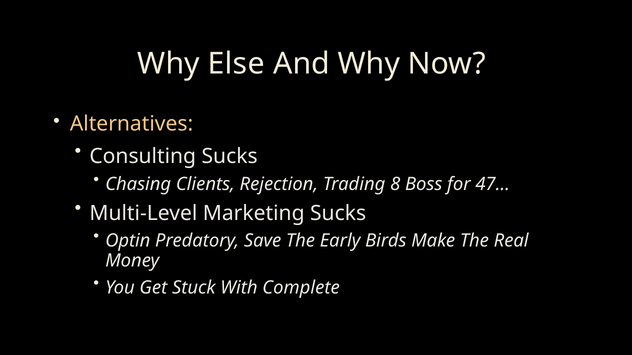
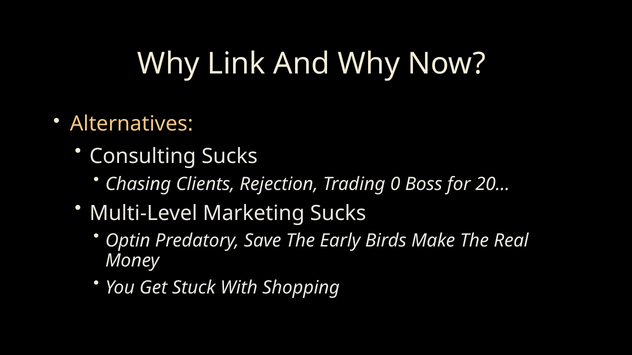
Else: Else -> Link (237, 64)
8: 8 -> 0 (395, 184)
47…: 47… -> 20… (493, 184)
Complete: Complete -> Shopping (301, 288)
